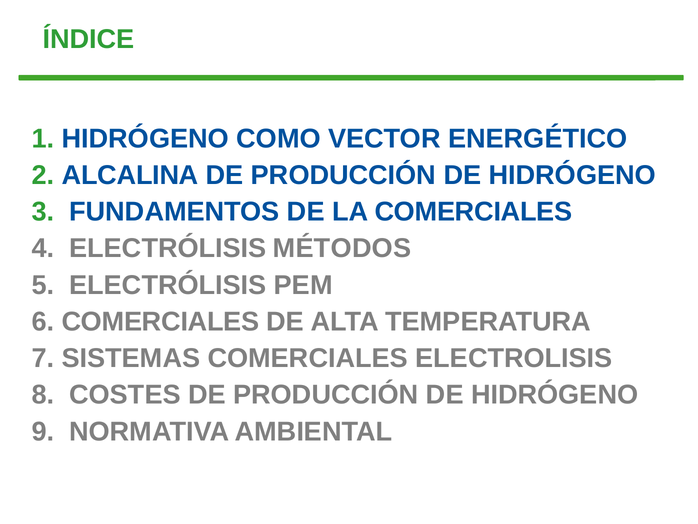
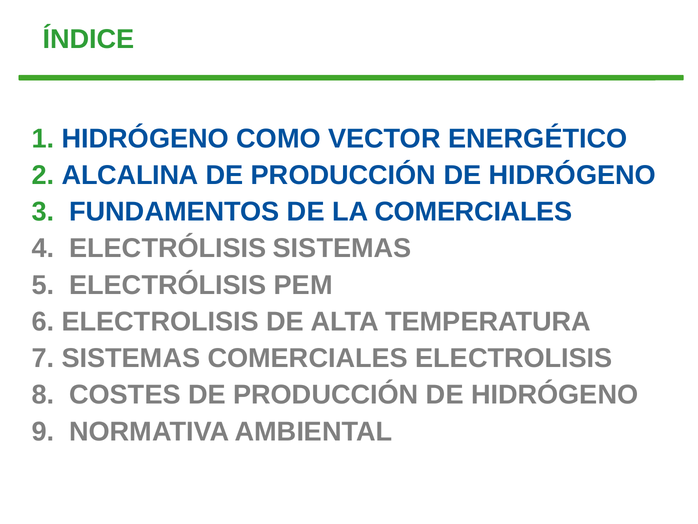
ELECTRÓLISIS MÉTODOS: MÉTODOS -> SISTEMAS (342, 248)
6 COMERCIALES: COMERCIALES -> ELECTROLISIS (160, 321)
